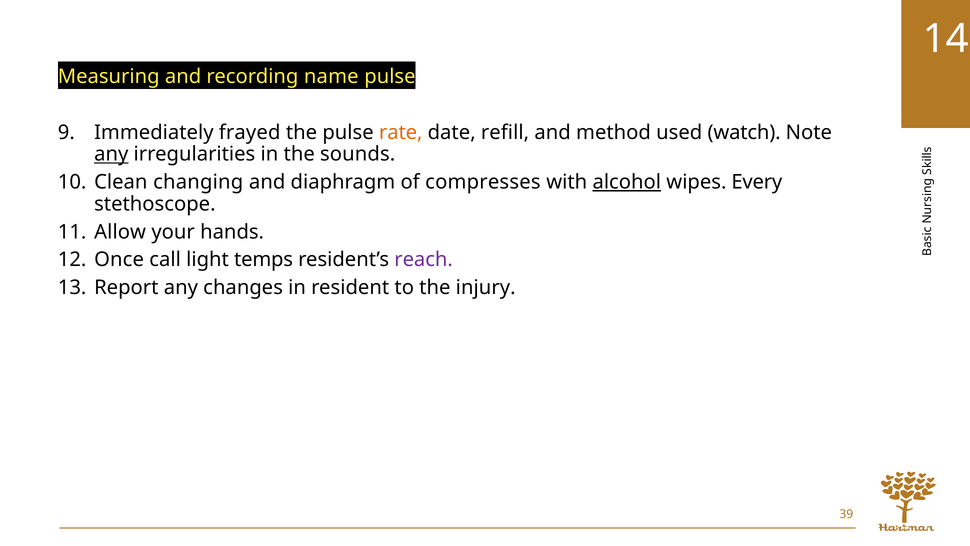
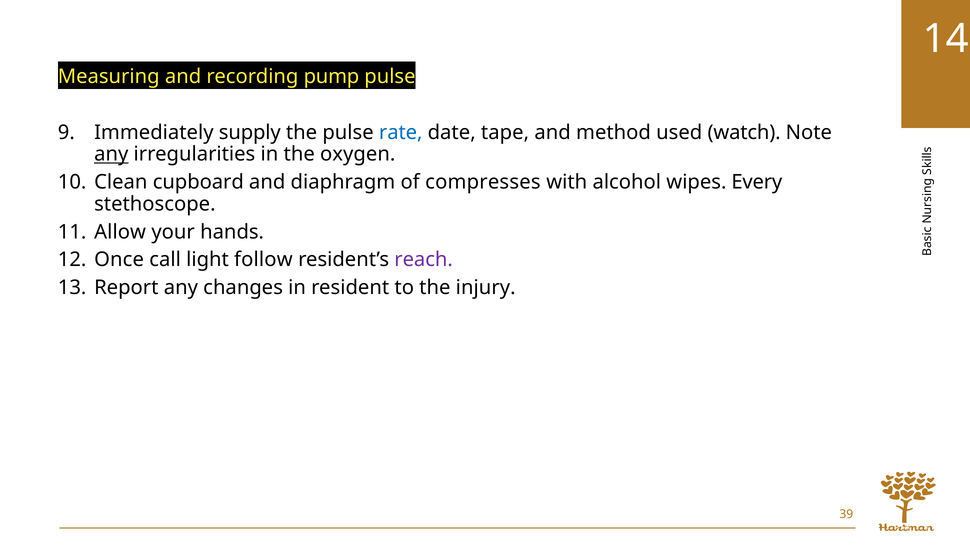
name: name -> pump (331, 77)
frayed: frayed -> supply (250, 132)
rate colour: orange -> blue (401, 132)
refill: refill -> tape (505, 132)
sounds: sounds -> oxygen (358, 154)
changing: changing -> cupboard (198, 182)
alcohol underline: present -> none (627, 182)
temps: temps -> follow (263, 260)
